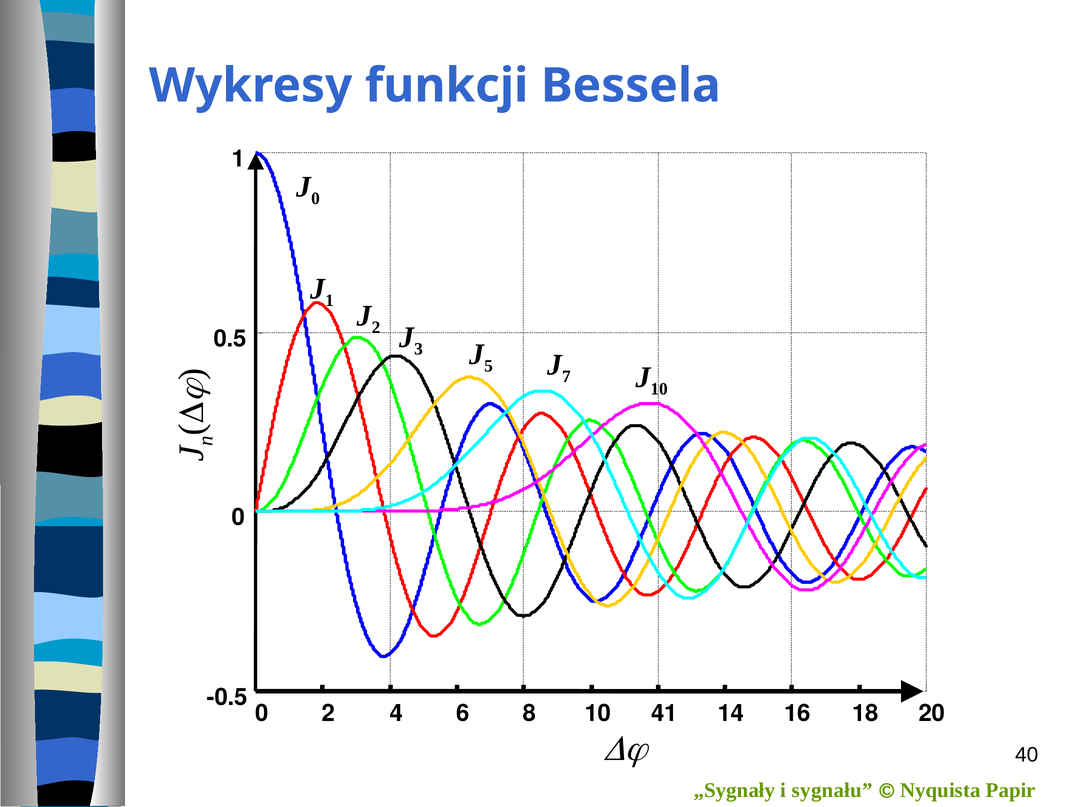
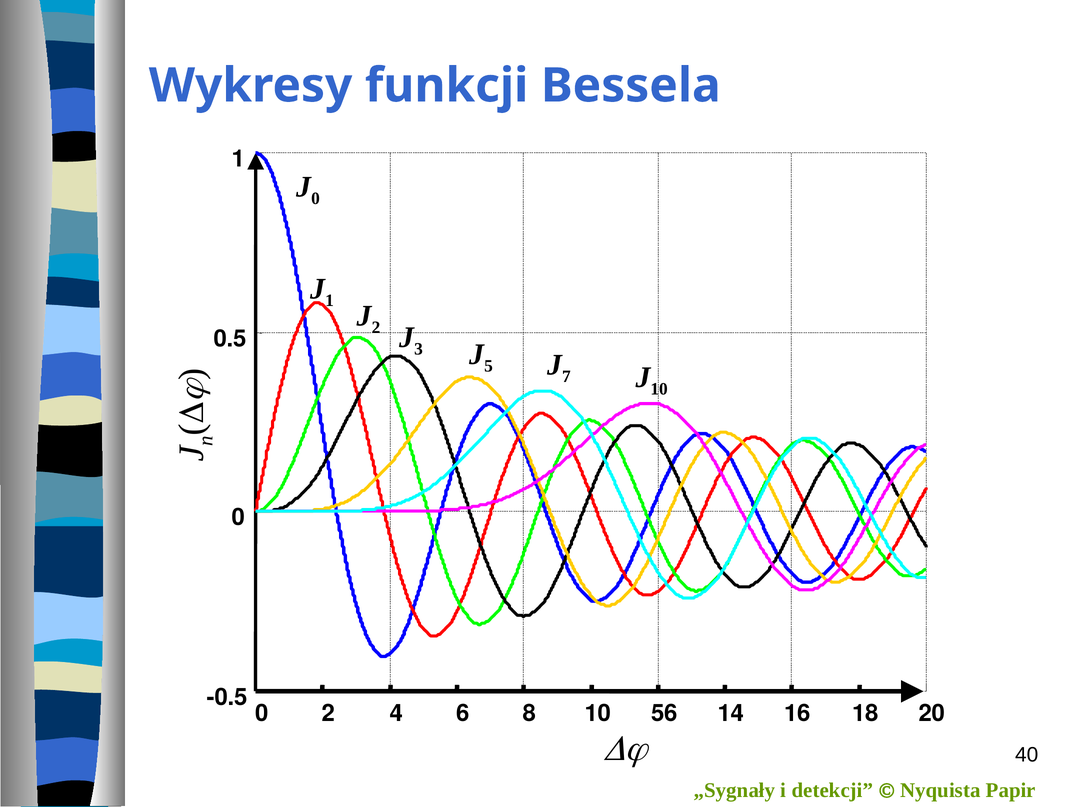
41: 41 -> 56 (664, 714)
sygnału: sygnału -> detekcji (832, 790)
